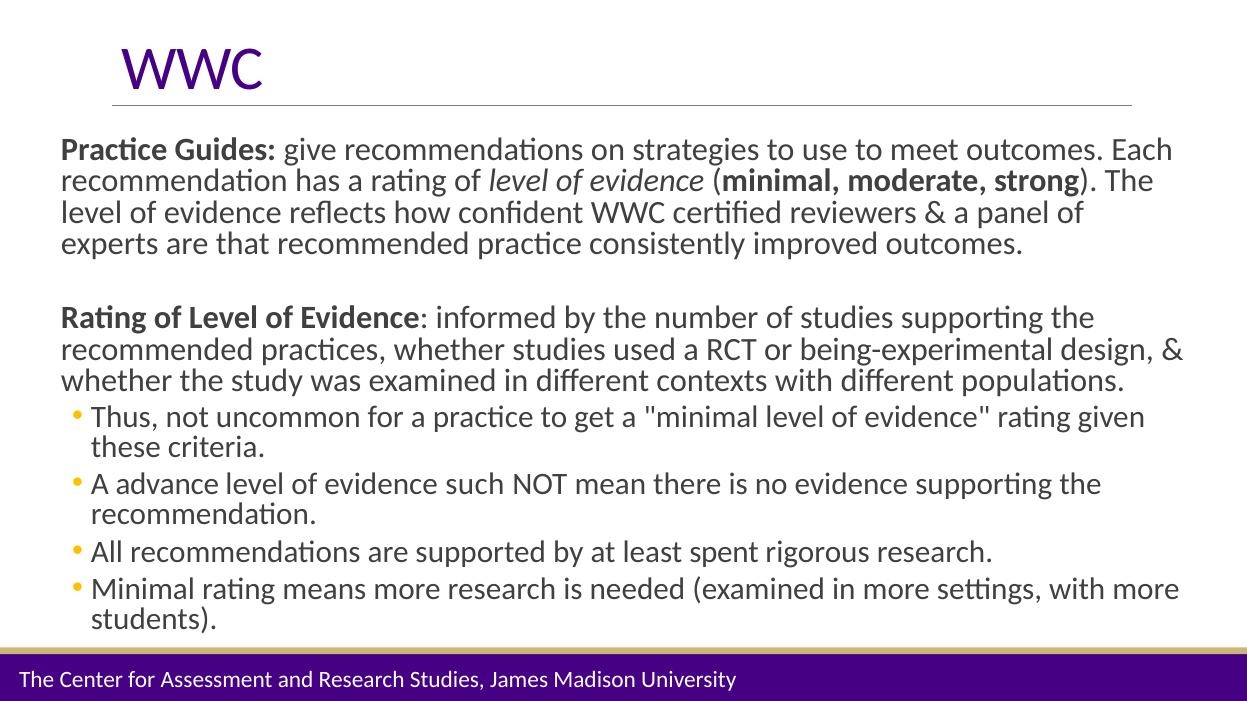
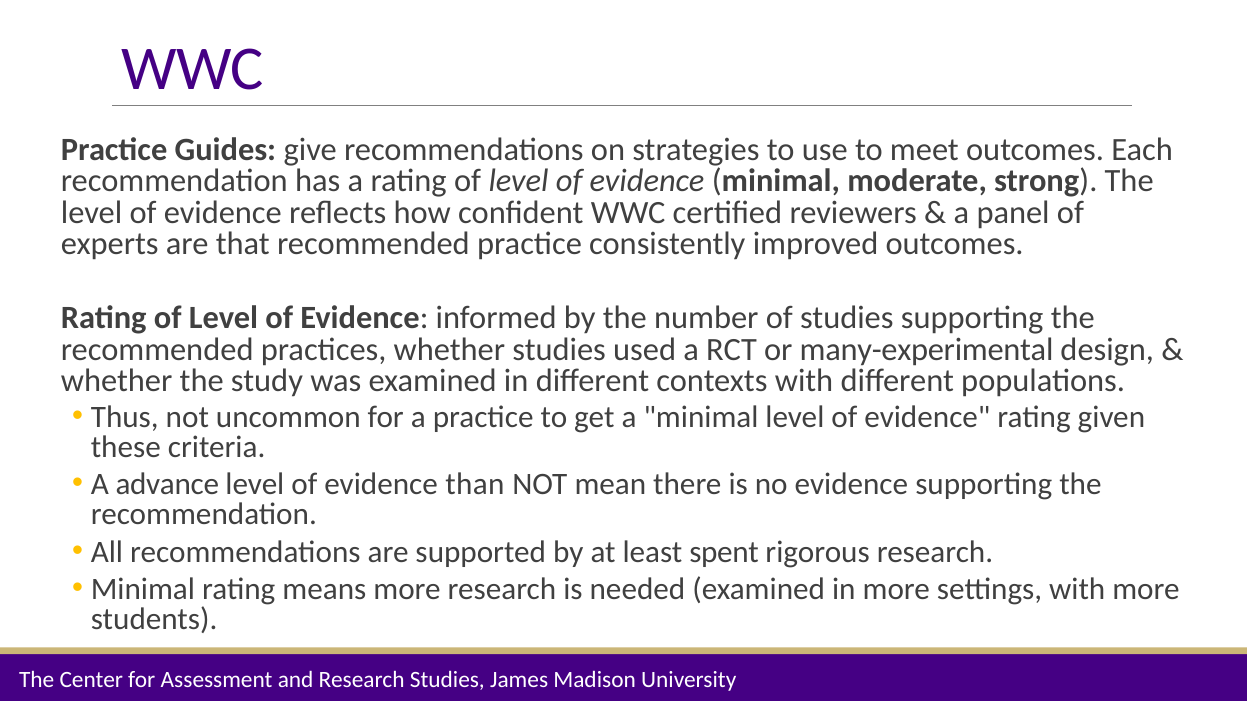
being-experimental: being-experimental -> many-experimental (927, 350)
such: such -> than (475, 485)
